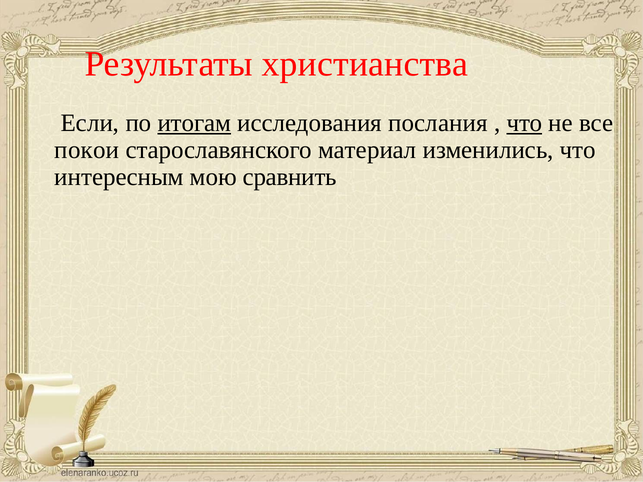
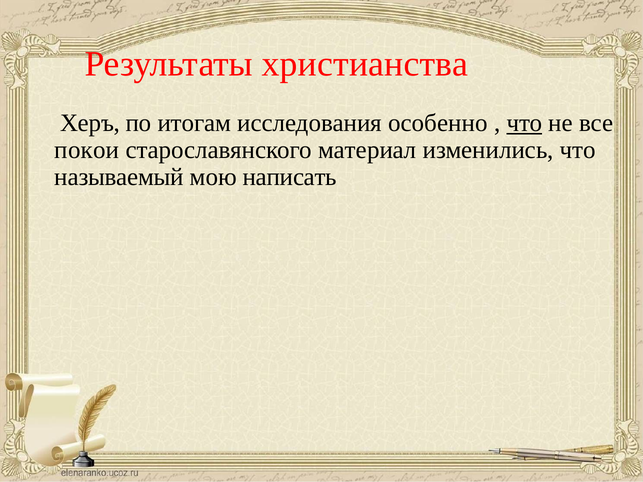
Если: Если -> Херъ (90, 123)
итогам underline: present -> none (194, 123)
послания: послания -> особенно (438, 123)
интересным: интересным -> называемый (119, 177)
сравнить: сравнить -> написать (290, 177)
